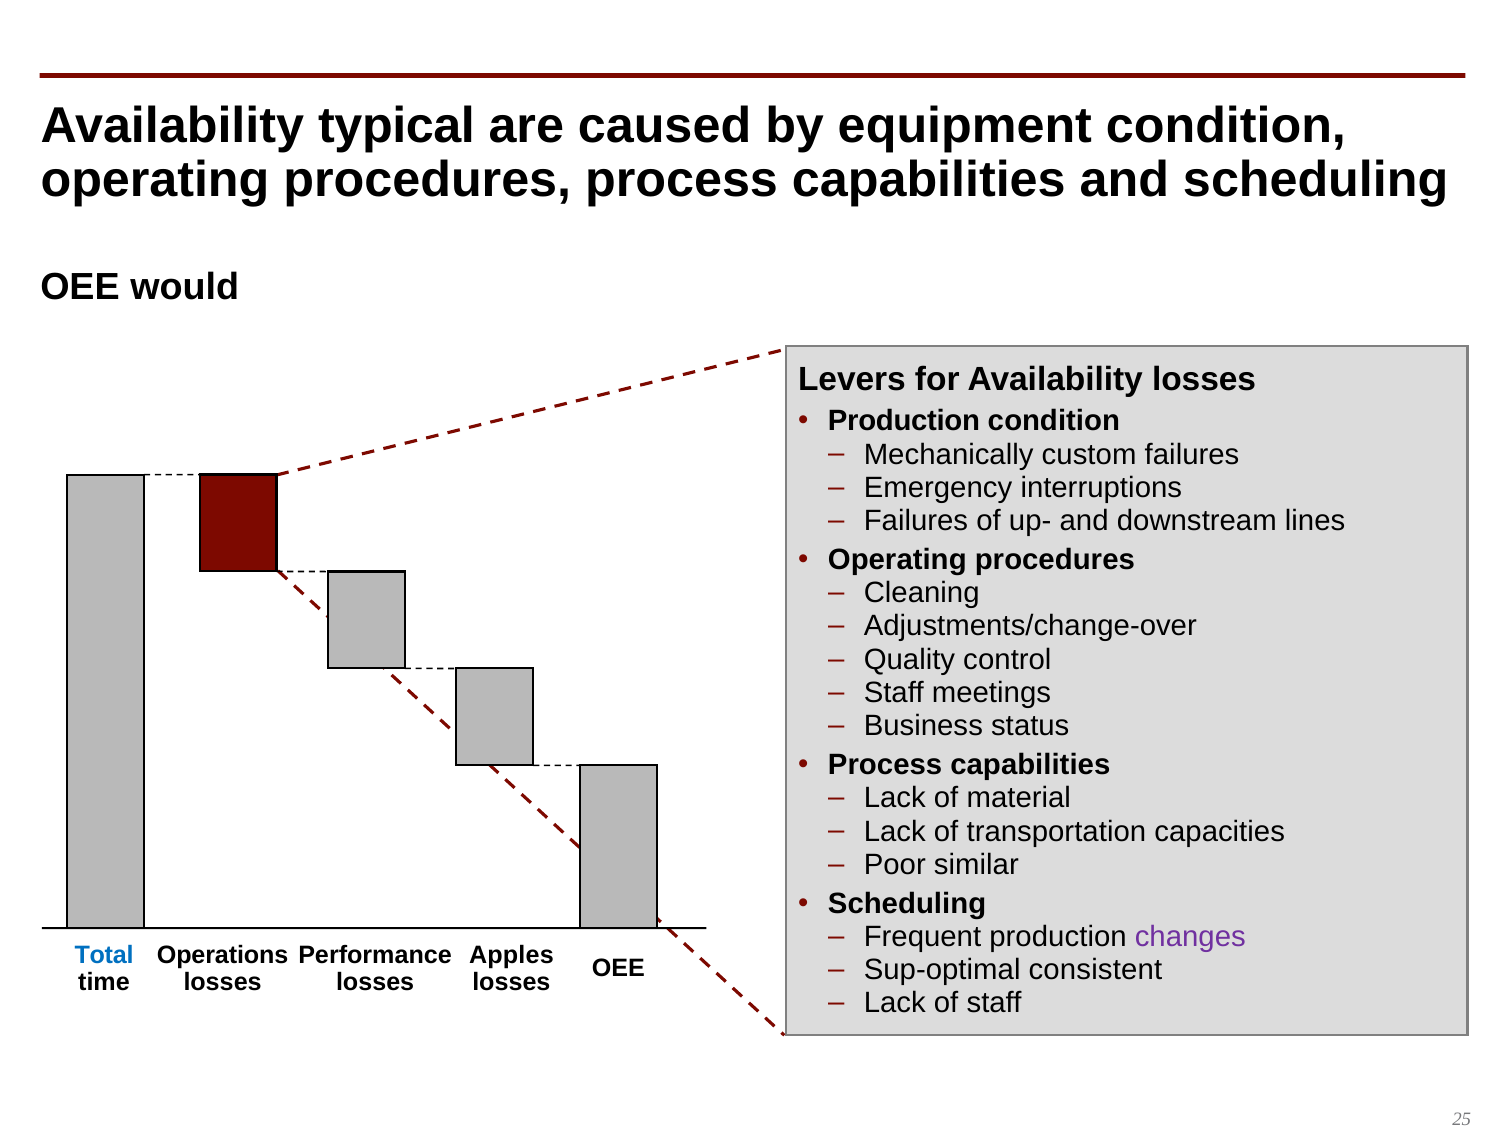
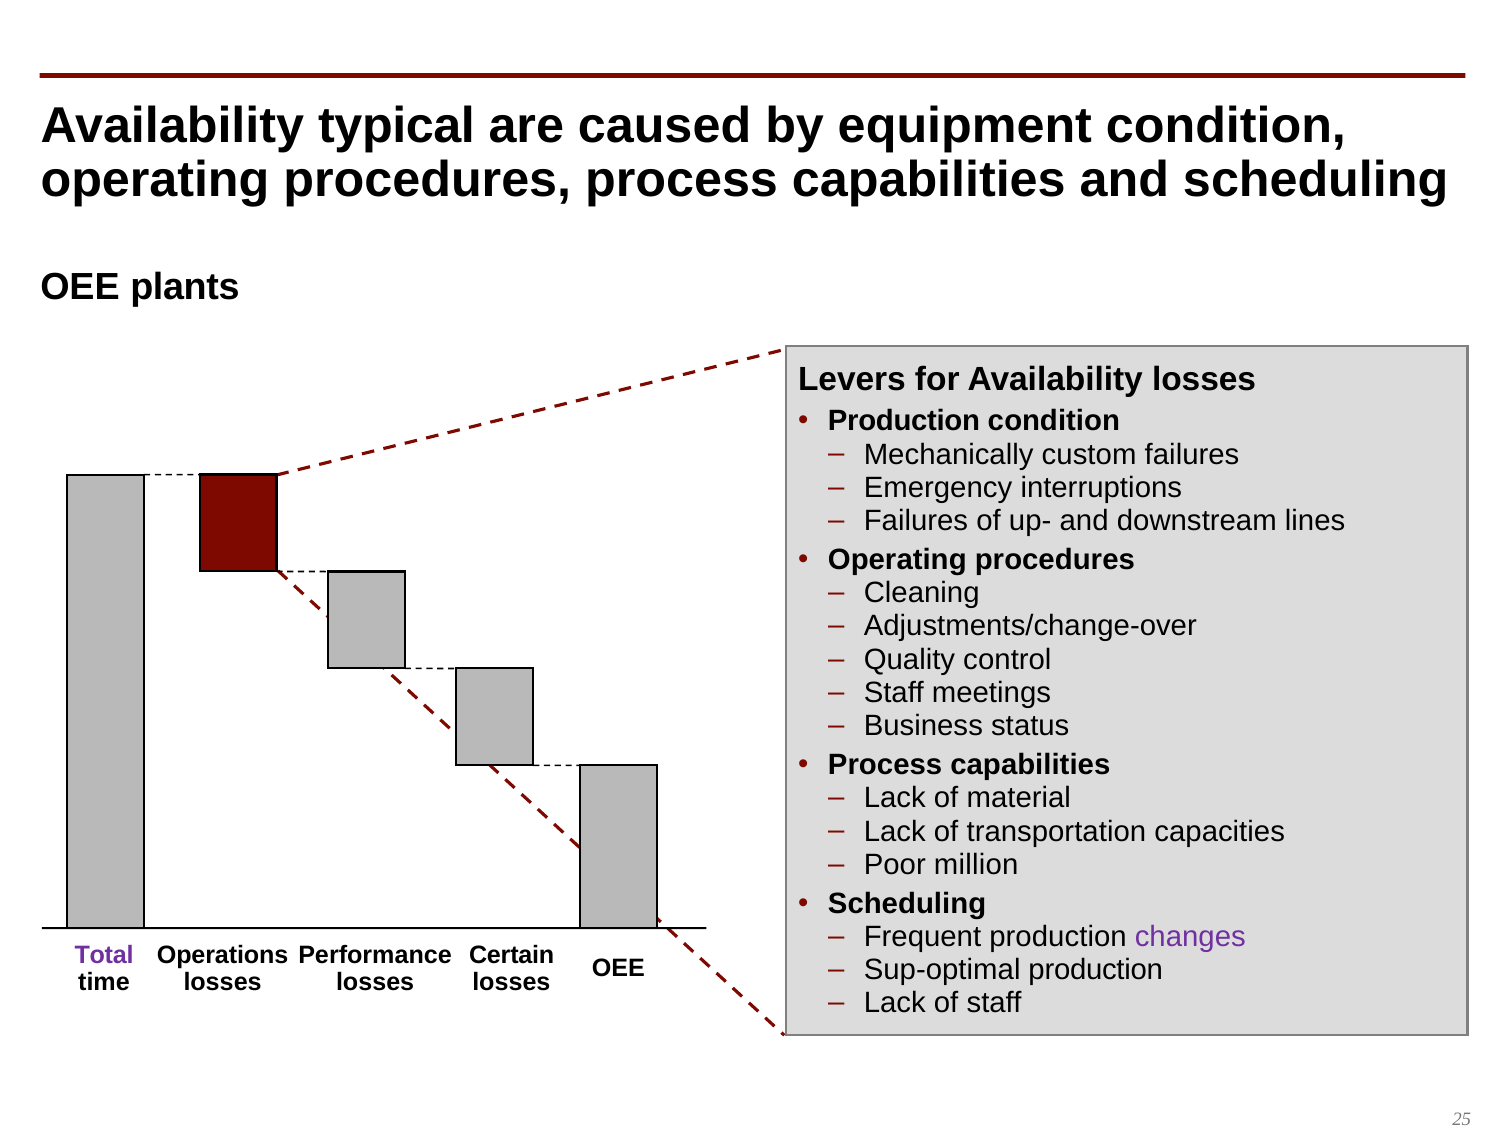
would: would -> plants (185, 287)
similar: similar -> million (976, 864)
Total colour: blue -> purple (104, 955)
Apples: Apples -> Certain (512, 955)
Sup-optimal consistent: consistent -> production (1096, 970)
